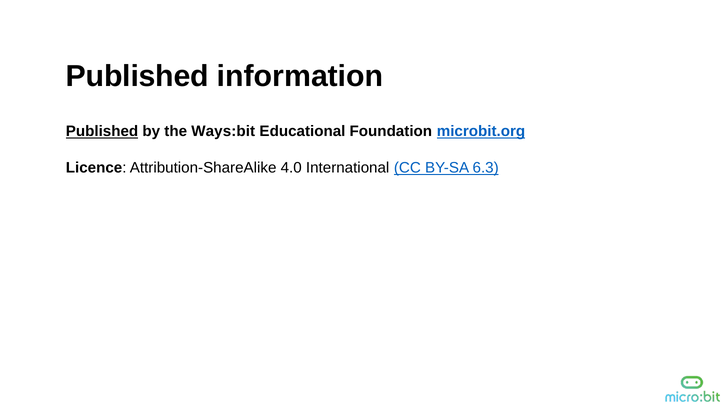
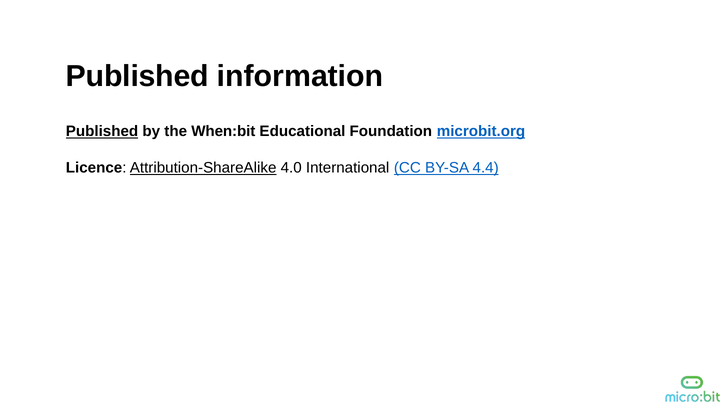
Ways:bit: Ways:bit -> When:bit (223, 131)
Attribution-ShareAlike underline: none -> present (203, 168)
6.3: 6.3 -> 4.4 (486, 168)
